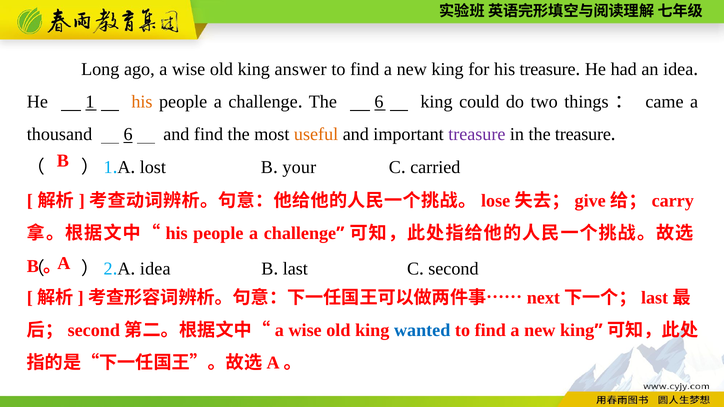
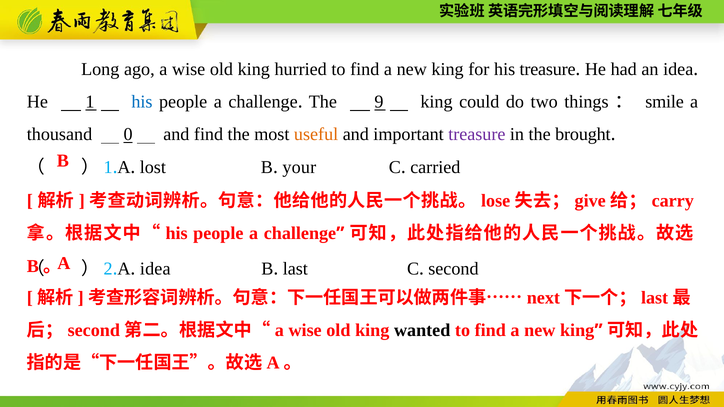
answer: answer -> hurried (301, 69)
his colour: orange -> blue (142, 102)
The 6: 6 -> 9 (379, 102)
came: came -> smile (665, 102)
thousand 6: 6 -> 0 (128, 135)
the treasure: treasure -> brought (583, 135)
wanted colour: blue -> black (422, 331)
